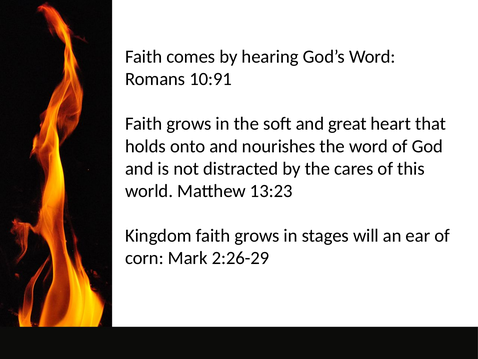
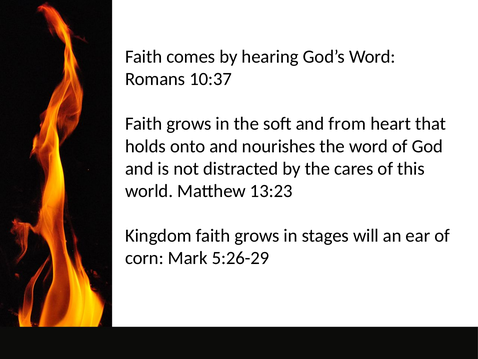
10:91: 10:91 -> 10:37 (211, 79)
great: great -> from (347, 124)
2:26-29: 2:26-29 -> 5:26-29 (241, 258)
